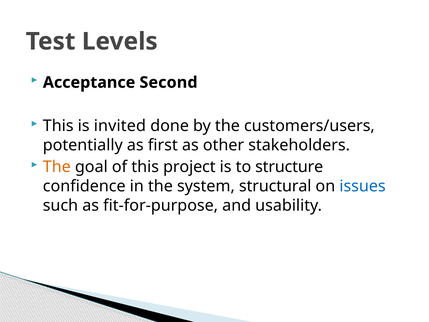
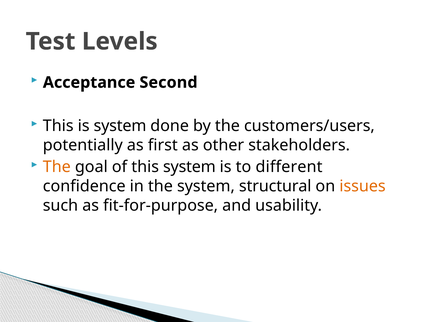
is invited: invited -> system (120, 126)
this project: project -> system (189, 167)
structure: structure -> different (289, 167)
issues colour: blue -> orange (363, 186)
